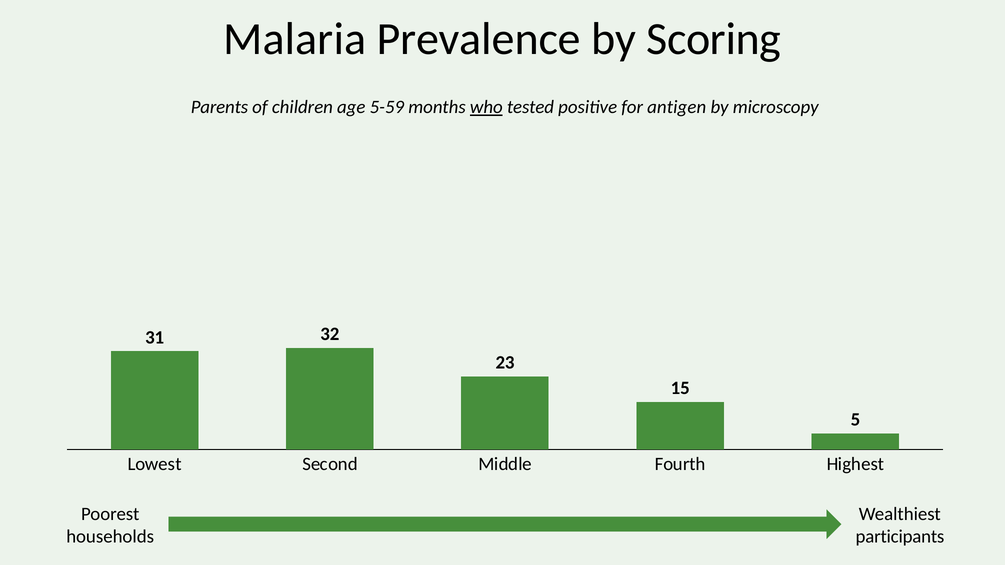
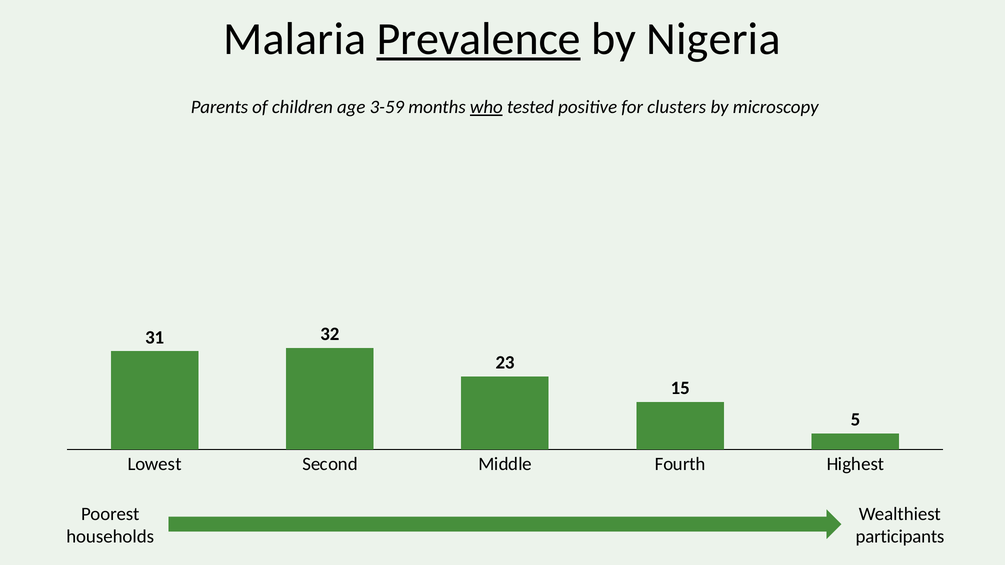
Prevalence underline: none -> present (479, 39)
Scoring: Scoring -> Nigeria (713, 39)
5-59: 5-59 -> 3-59 (387, 107)
antigen: antigen -> clusters (677, 107)
